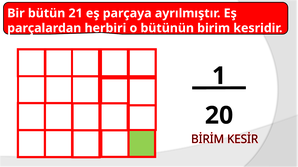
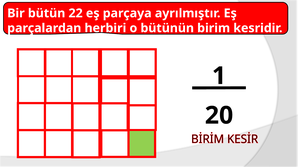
21: 21 -> 22 (76, 13)
